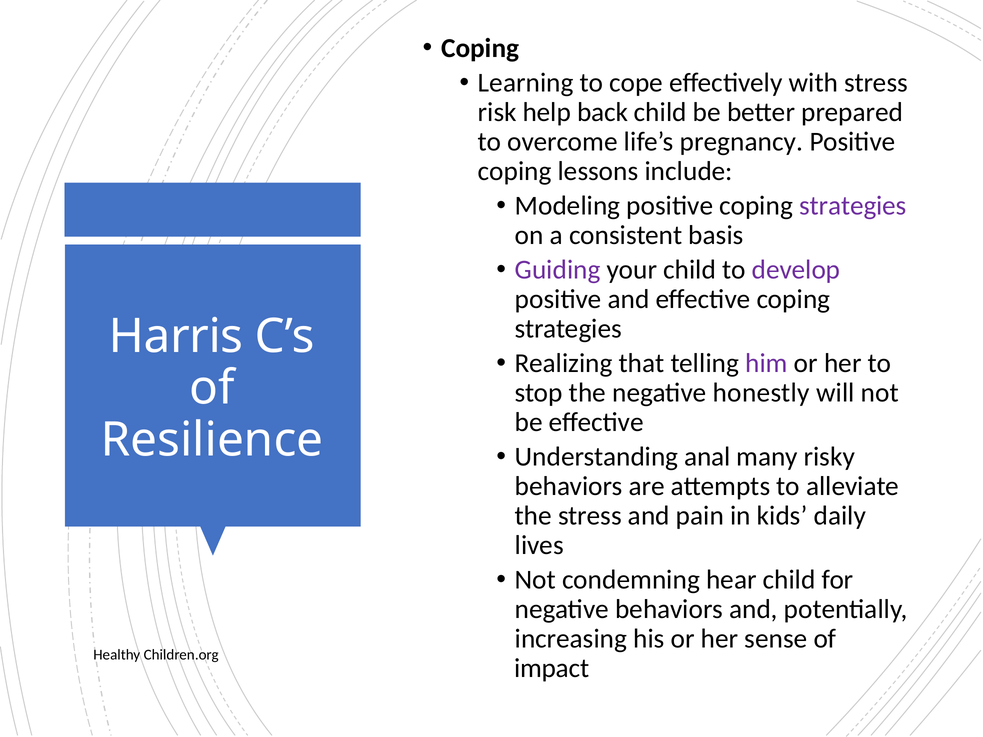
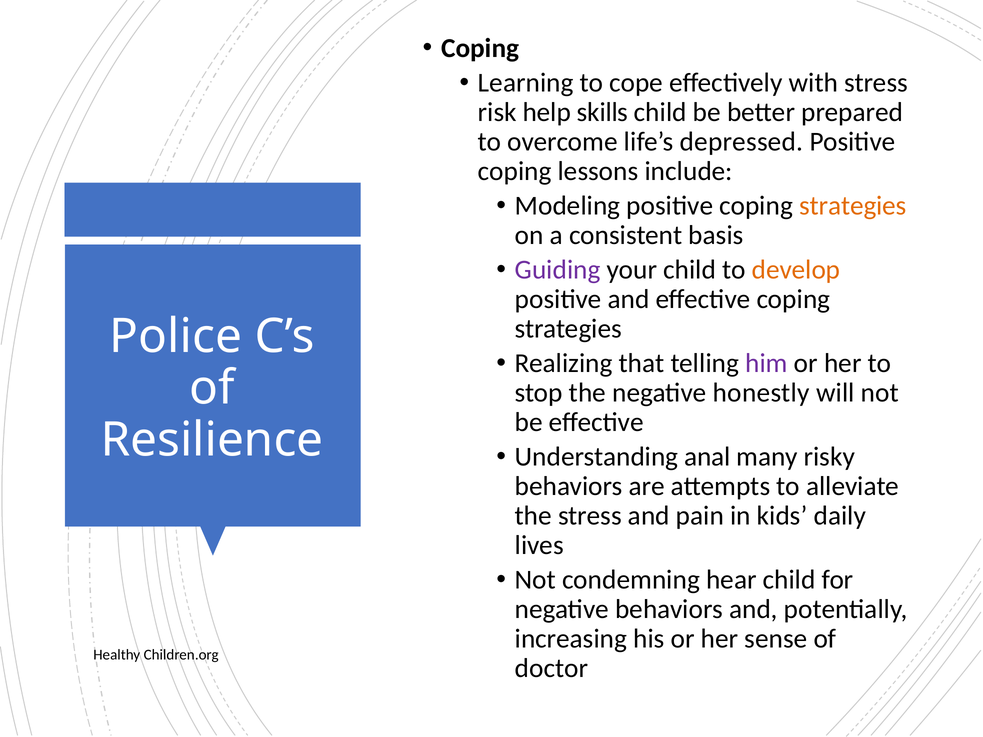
back: back -> skills (603, 112)
pregnancy: pregnancy -> depressed (741, 142)
strategies colour: purple -> orange (853, 206)
develop colour: purple -> orange (796, 270)
Harris: Harris -> Police (176, 337)
impact: impact -> doctor (552, 669)
